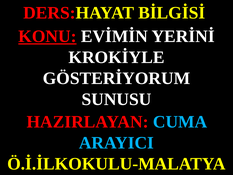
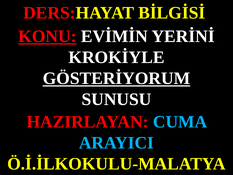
GÖSTERİYORUM underline: none -> present (116, 78)
